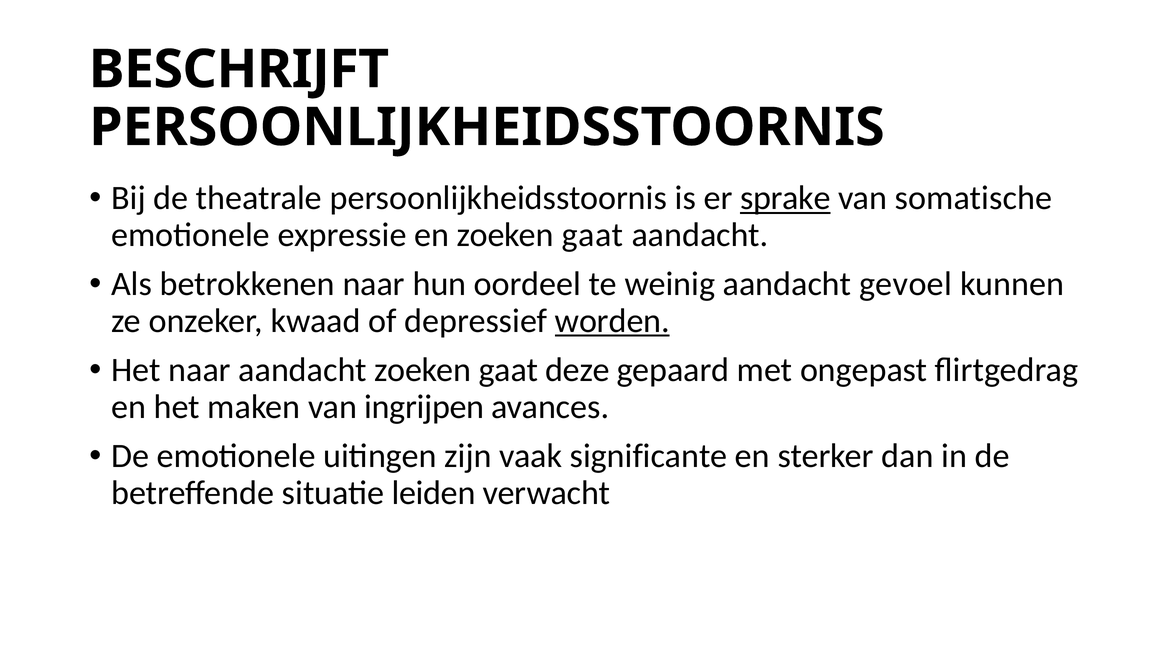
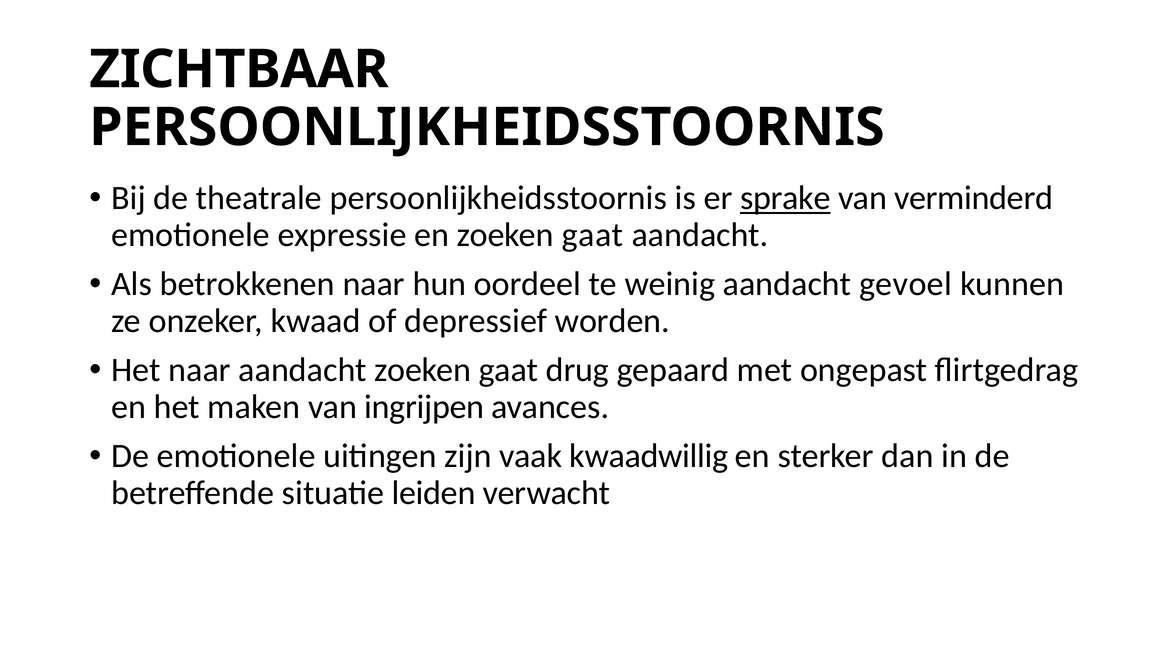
BESCHRIJFT: BESCHRIJFT -> ZICHTBAAR (239, 69)
somatische: somatische -> verminderd (974, 198)
worden underline: present -> none (612, 321)
deze: deze -> drug (577, 370)
significante: significante -> kwaadwillig (649, 456)
